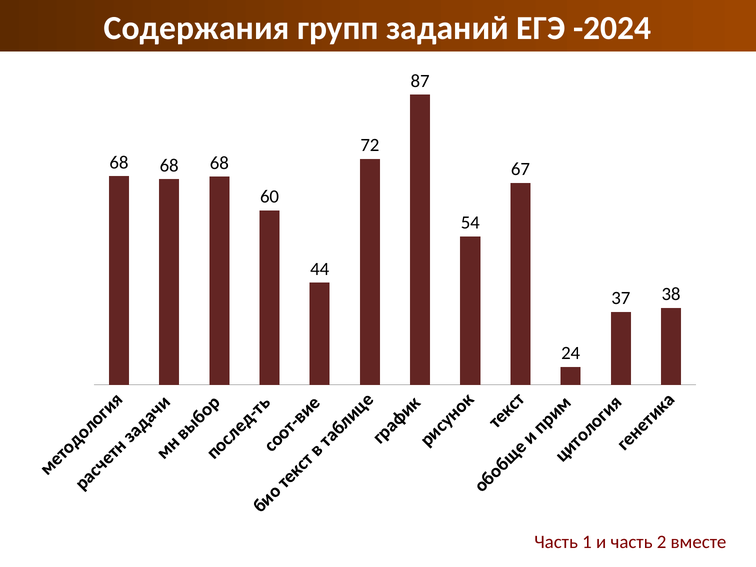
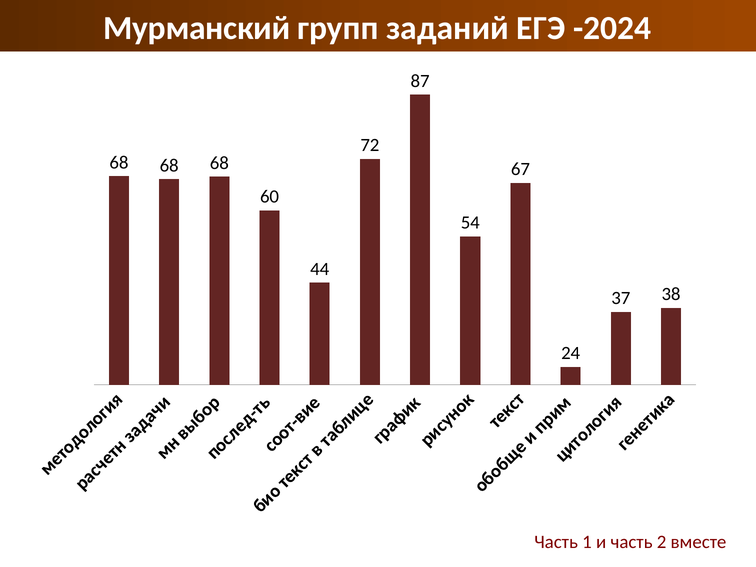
Содержания: Содержания -> Мурманский (197, 28)
